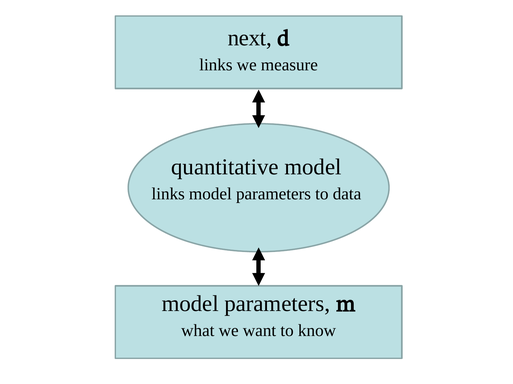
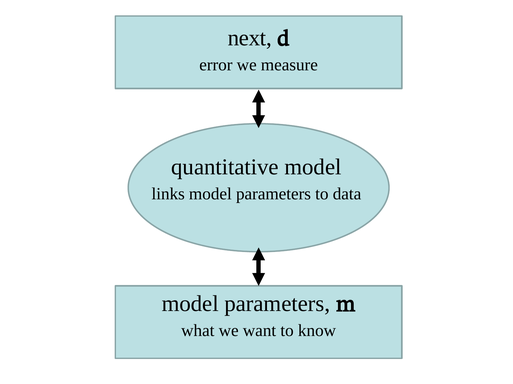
links: links -> error (216, 65)
